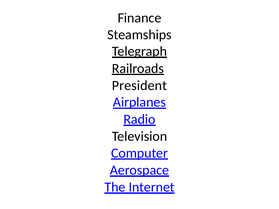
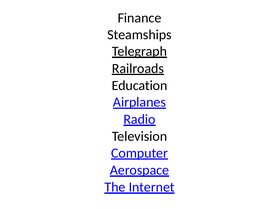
President: President -> Education (140, 86)
